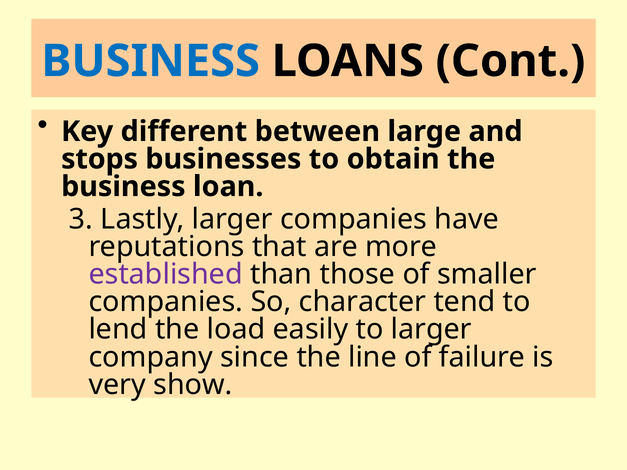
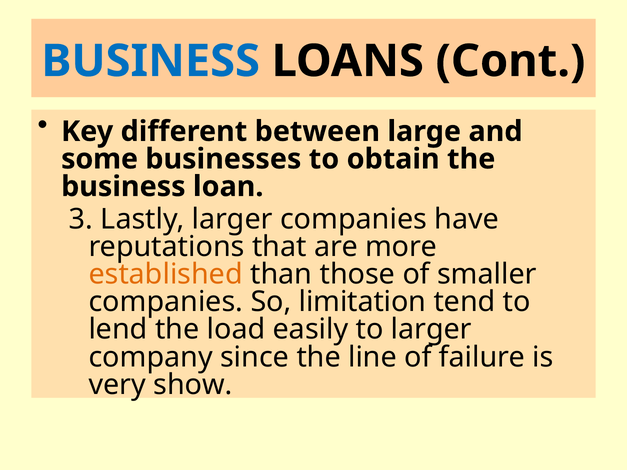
stops: stops -> some (100, 159)
established colour: purple -> orange (166, 274)
character: character -> limitation (363, 302)
